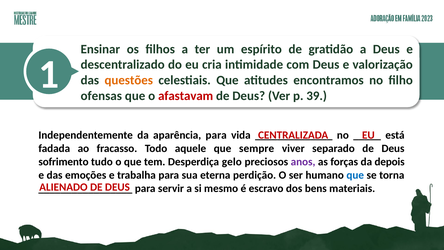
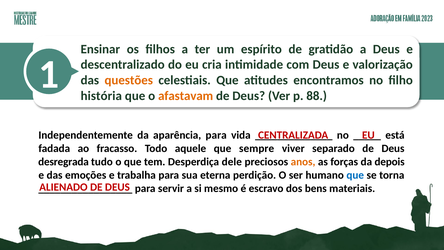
ofensas: ofensas -> história (101, 96)
afastavam colour: red -> orange (186, 96)
39: 39 -> 88 (317, 96)
sofrimento: sofrimento -> desregrada (63, 162)
gelo: gelo -> dele (232, 162)
anos colour: purple -> orange (303, 162)
